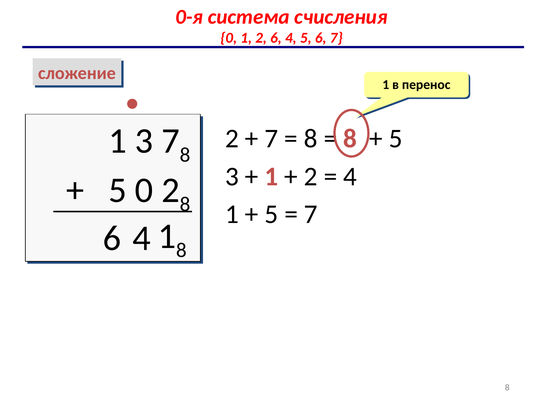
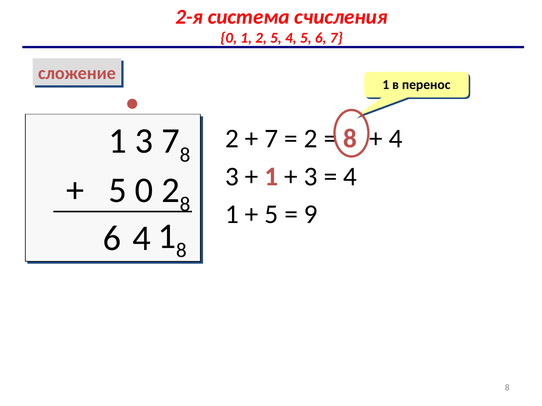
0-я: 0-я -> 2-я (189, 17)
2 6: 6 -> 5 (276, 38)
8: 8 -> 2 (311, 139)
5: 5 -> 4 (396, 139)
2: 2 -> 3 (311, 177)
7: 7 -> 9 (311, 215)
